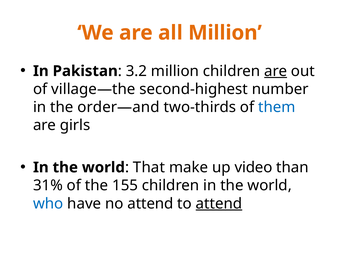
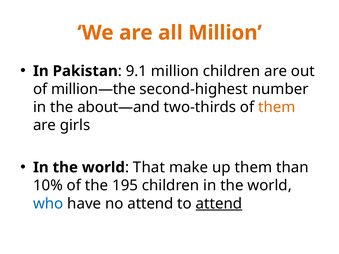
3.2: 3.2 -> 9.1 (136, 71)
are underline: present -> none (276, 71)
village—the: village—the -> million—the (93, 89)
order—and: order—and -> about—and (119, 107)
them colour: blue -> orange (277, 107)
up video: video -> them (253, 168)
31%: 31% -> 10% (48, 186)
155: 155 -> 195 (125, 186)
